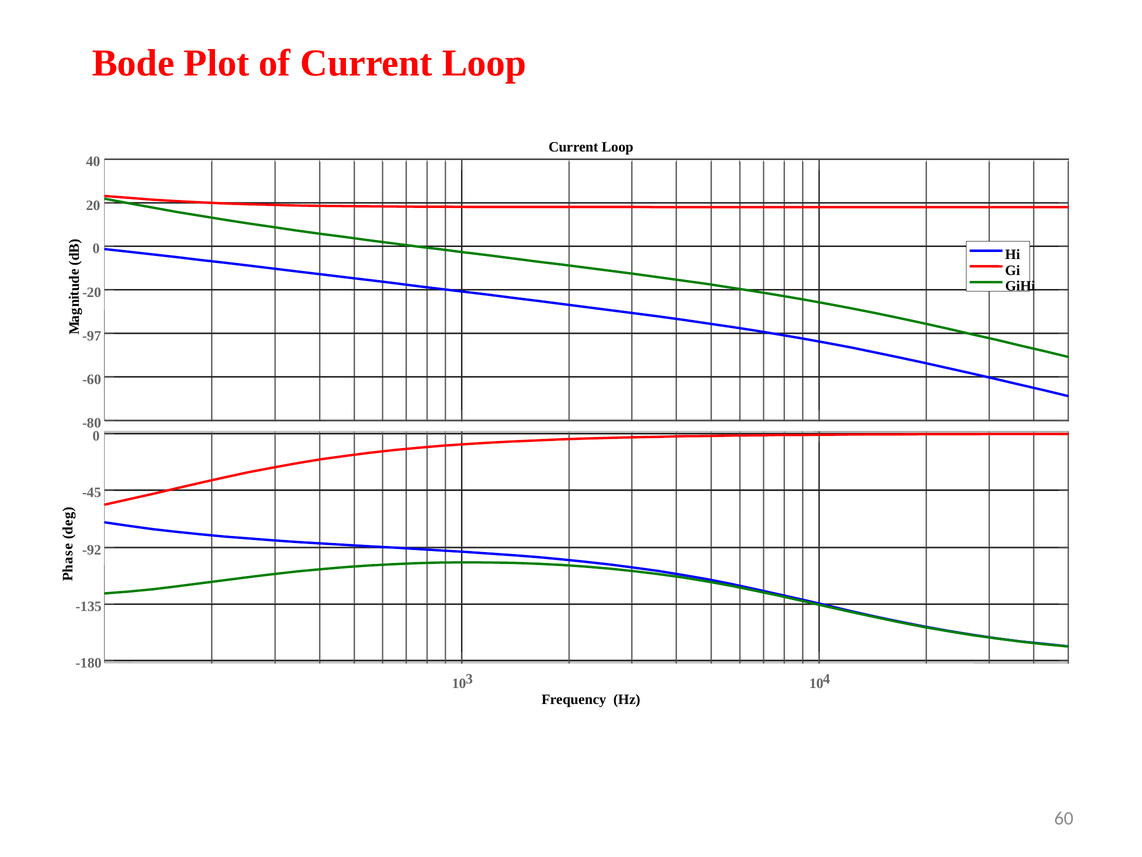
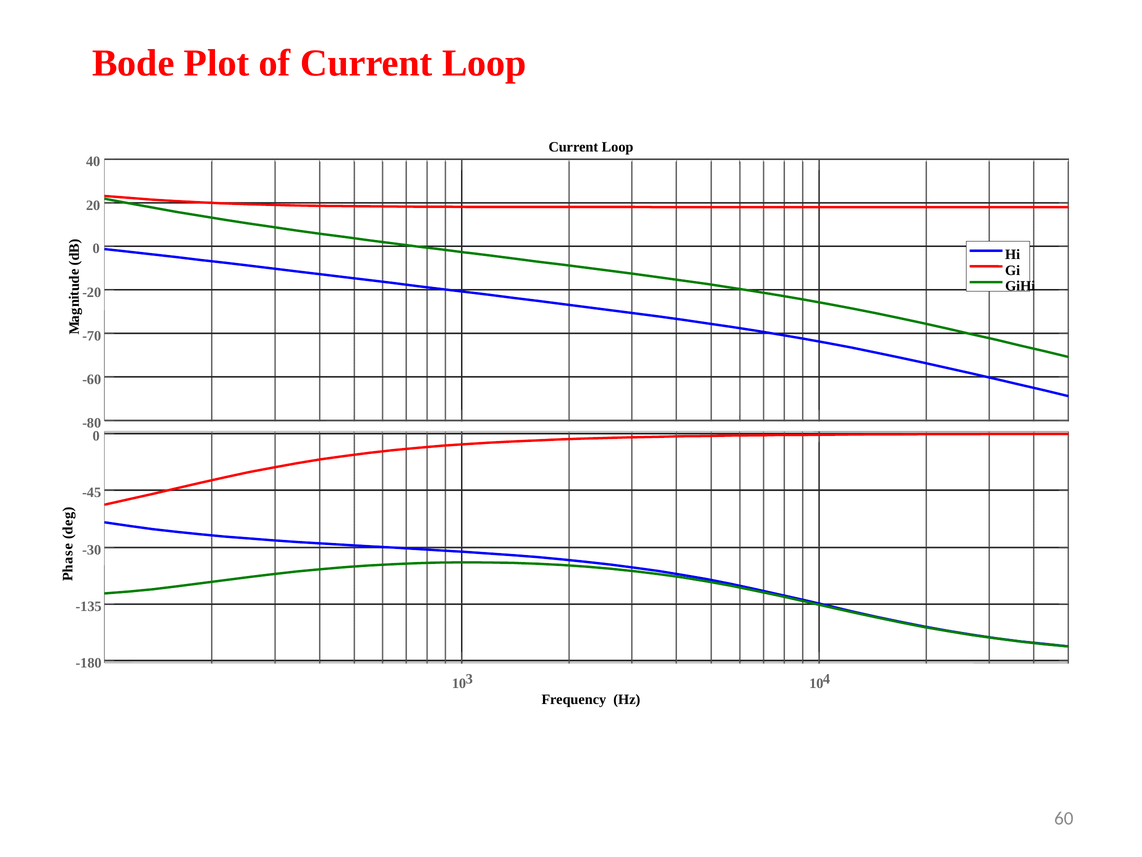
-97: -97 -> -70 (92, 336)
-92: -92 -> -30 (92, 550)
